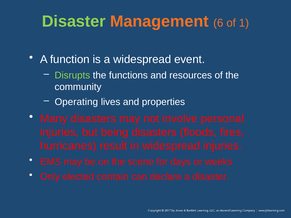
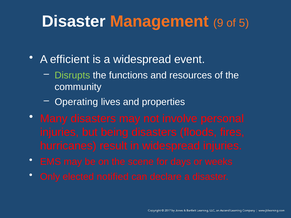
Disaster colour: light green -> white (74, 21)
6: 6 -> 9 (218, 23)
1: 1 -> 5 (244, 23)
function: function -> efficient (70, 59)
contain: contain -> notified (113, 177)
